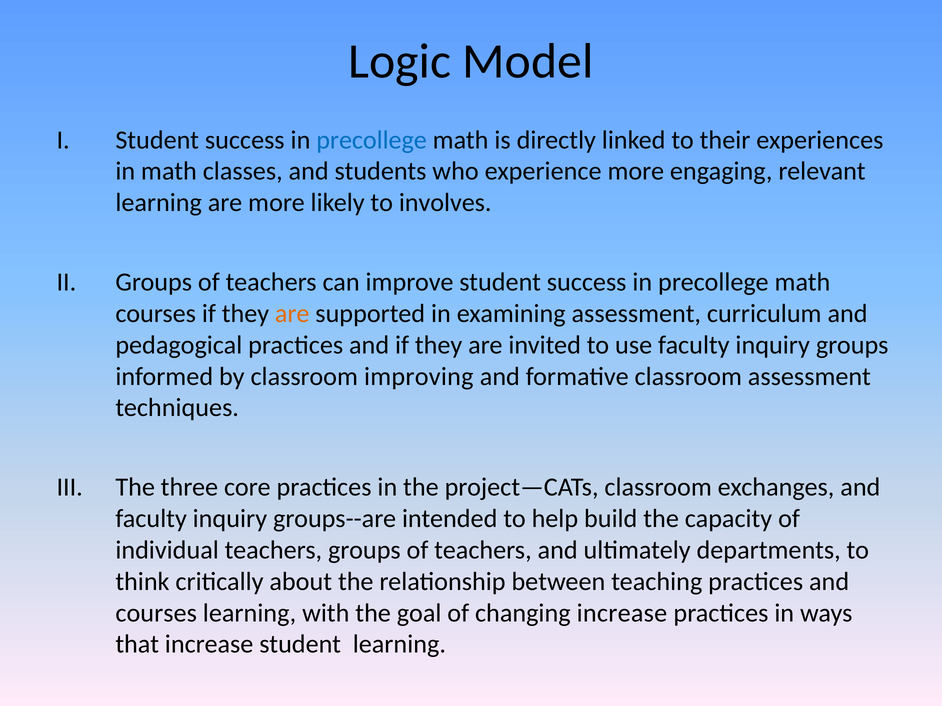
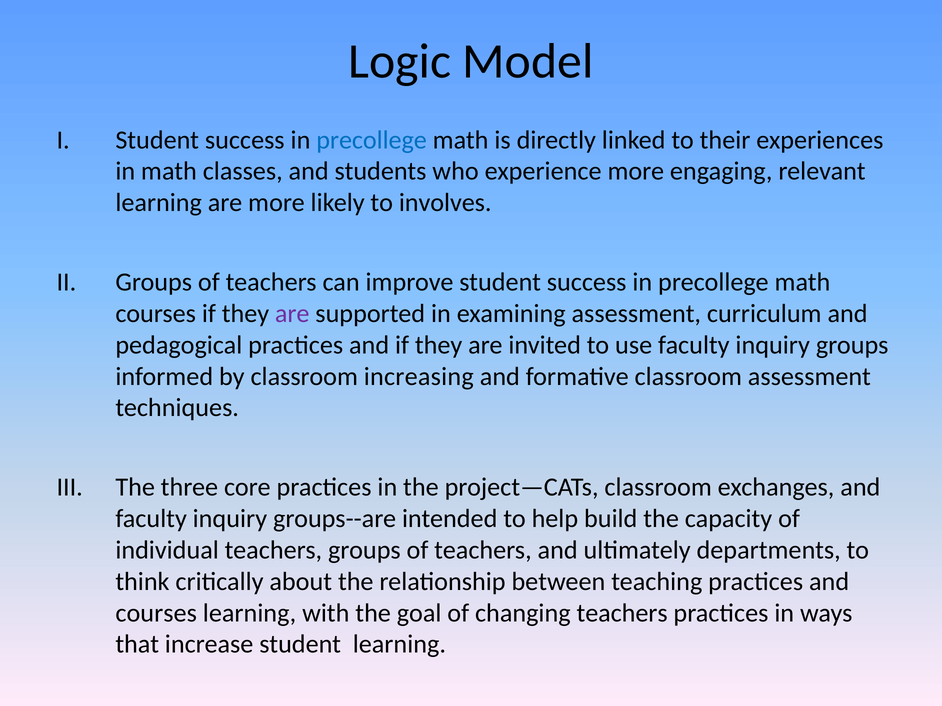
are colour: orange -> purple (292, 314)
improving: improving -> increasing (419, 377)
changing increase: increase -> teachers (622, 613)
